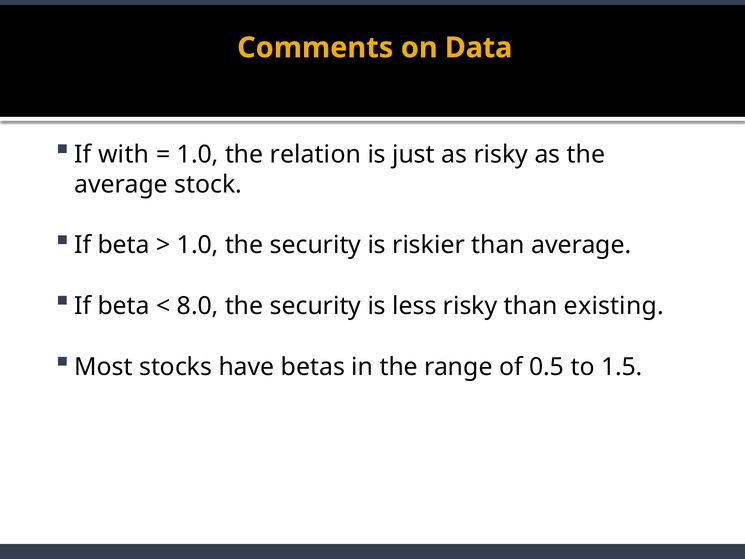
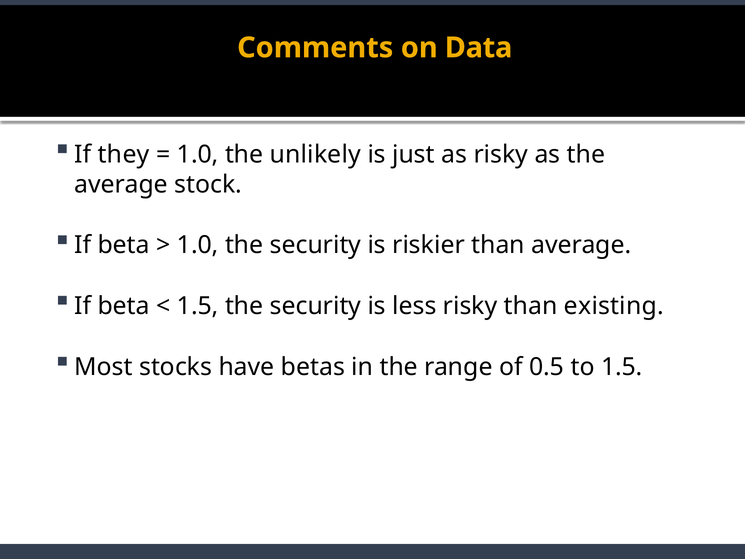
with: with -> they (124, 154)
relation: relation -> unlikely (315, 154)
8.0: 8.0 -> 1.5 (198, 306)
